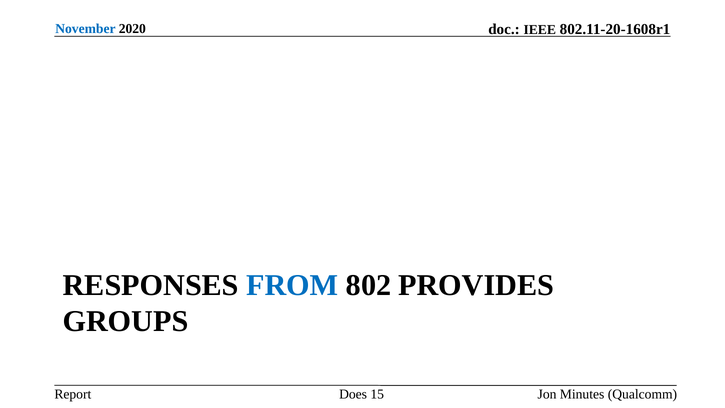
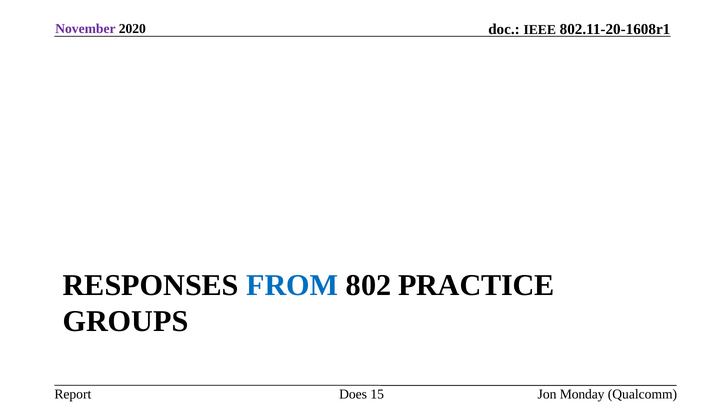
November colour: blue -> purple (85, 29)
PROVIDES: PROVIDES -> PRACTICE (476, 285)
Minutes: Minutes -> Monday (582, 394)
